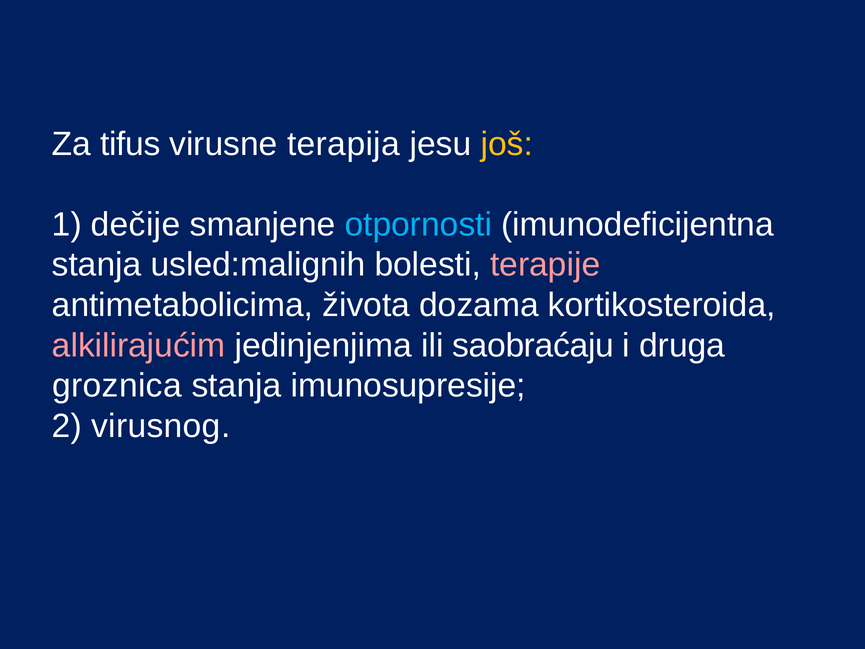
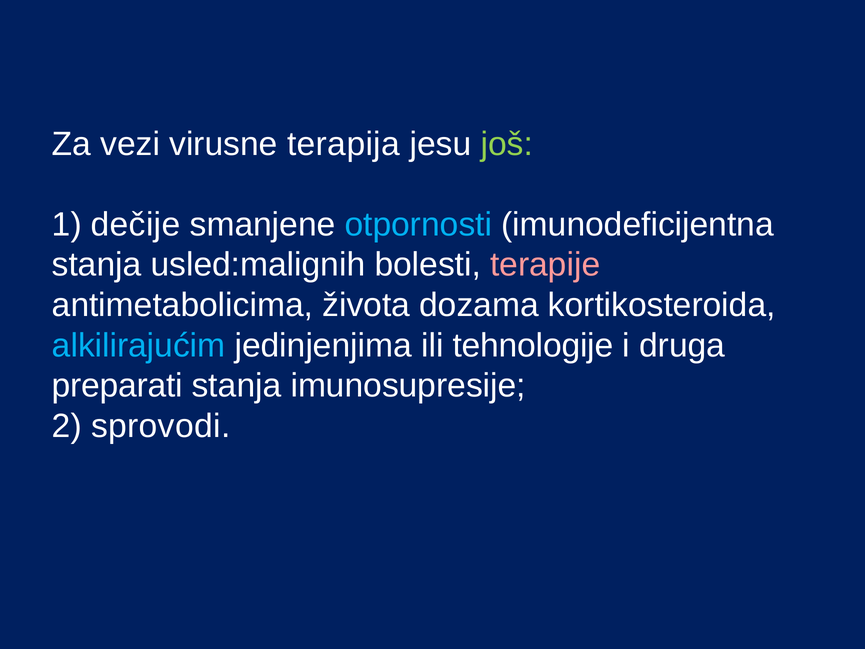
tifus: tifus -> vezi (130, 144)
još colour: yellow -> light green (507, 144)
alkilirajućim colour: pink -> light blue (139, 345)
saobraćaju: saobraćaju -> tehnologije (533, 345)
groznica: groznica -> preparati (117, 386)
virusnog: virusnog -> sprovodi (161, 426)
